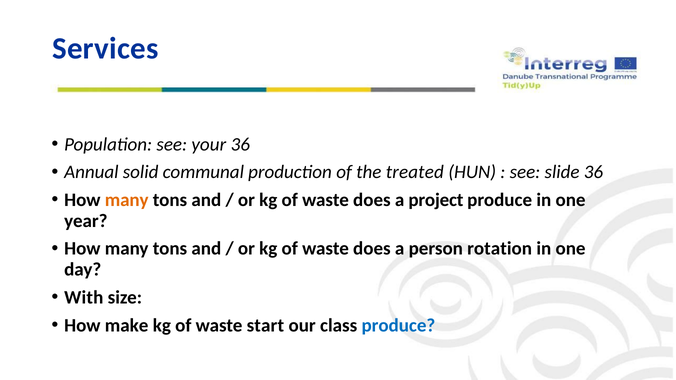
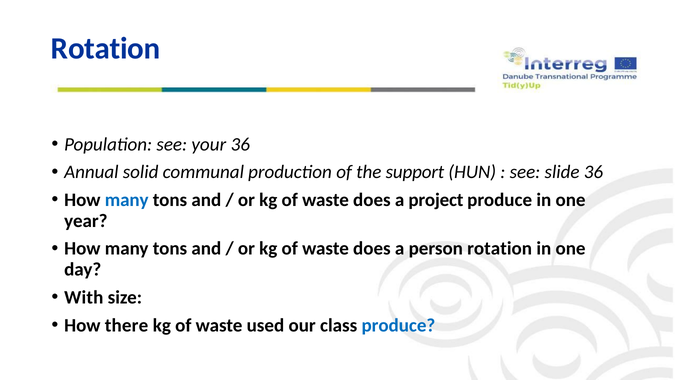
Services: Services -> Rotation (106, 49)
treated: treated -> support (415, 172)
many colour: orange -> blue (127, 200)
make: make -> there (127, 325)
start: start -> used (265, 325)
